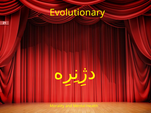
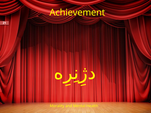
Evolutionary: Evolutionary -> Achievement (77, 13)
